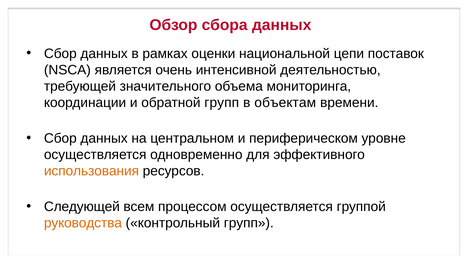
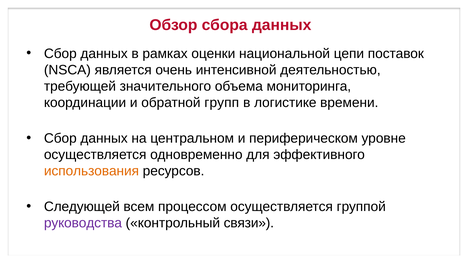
объектам: объектам -> логистике (285, 103)
руководства colour: orange -> purple (83, 223)
контрольный групп: групп -> связи (249, 223)
